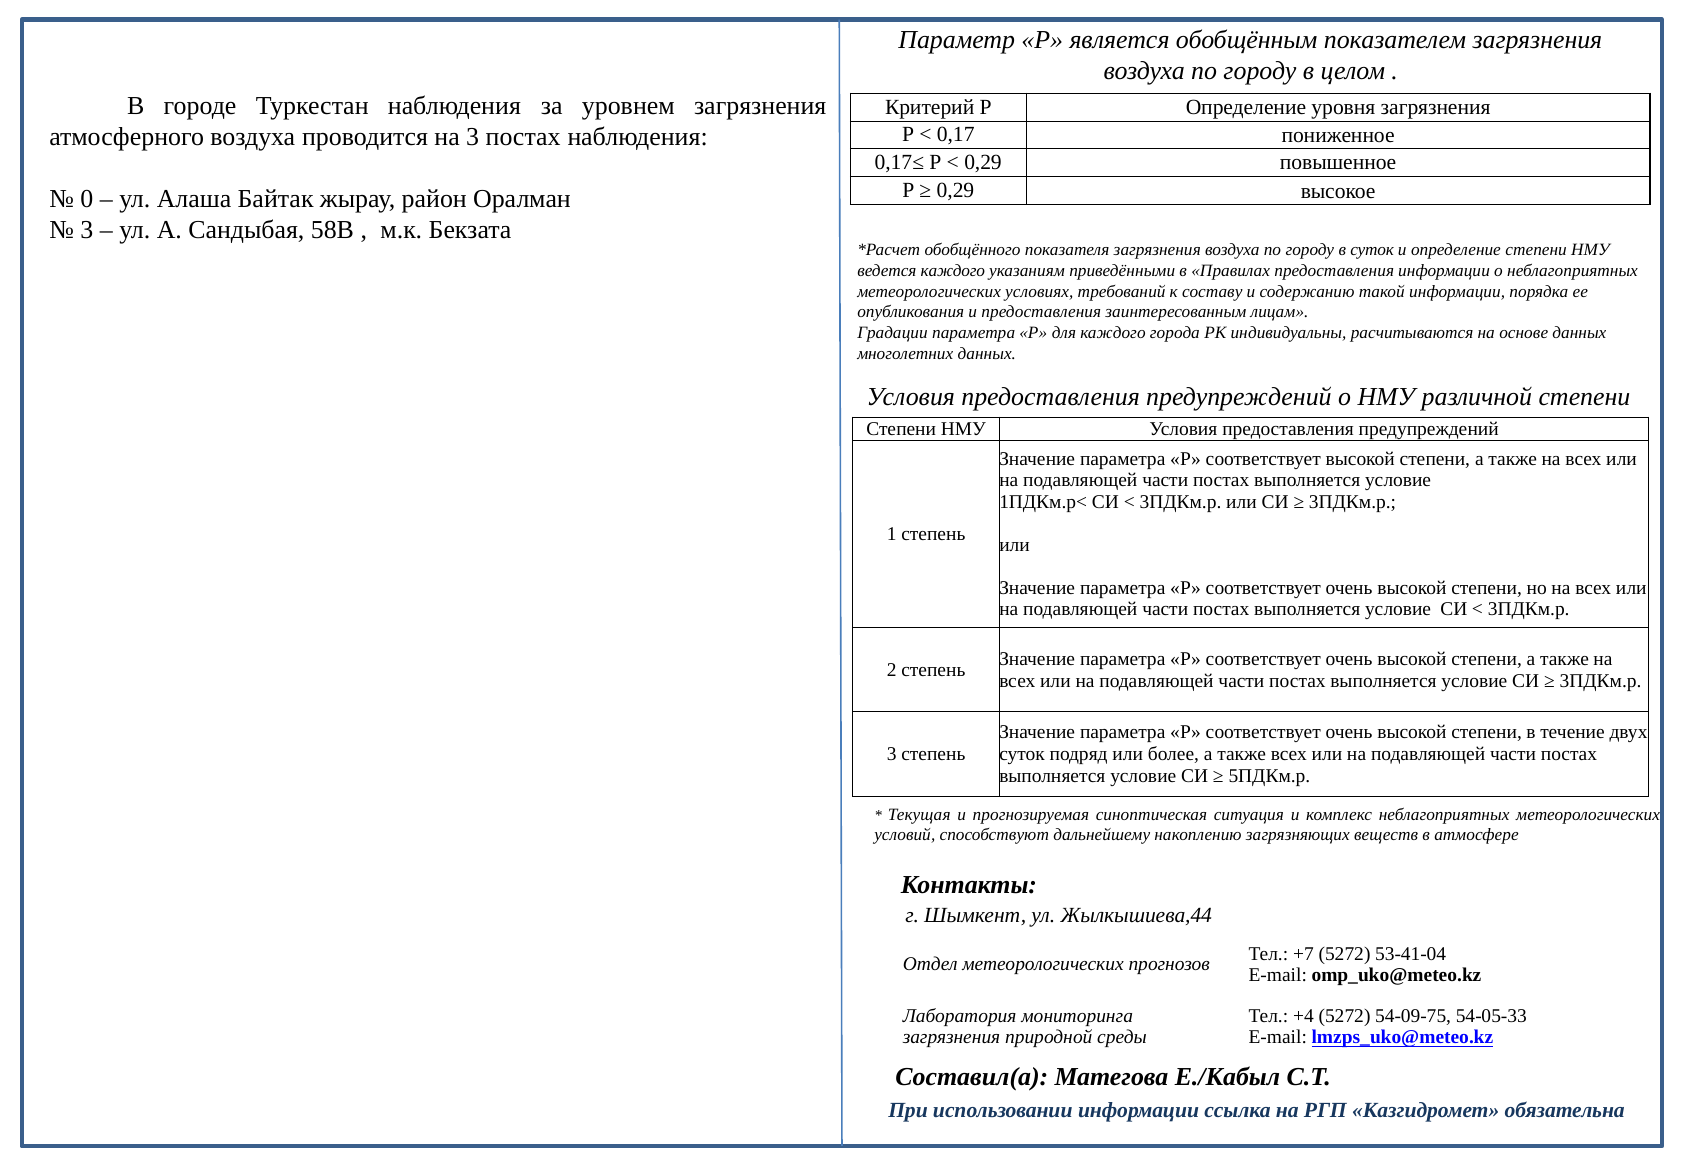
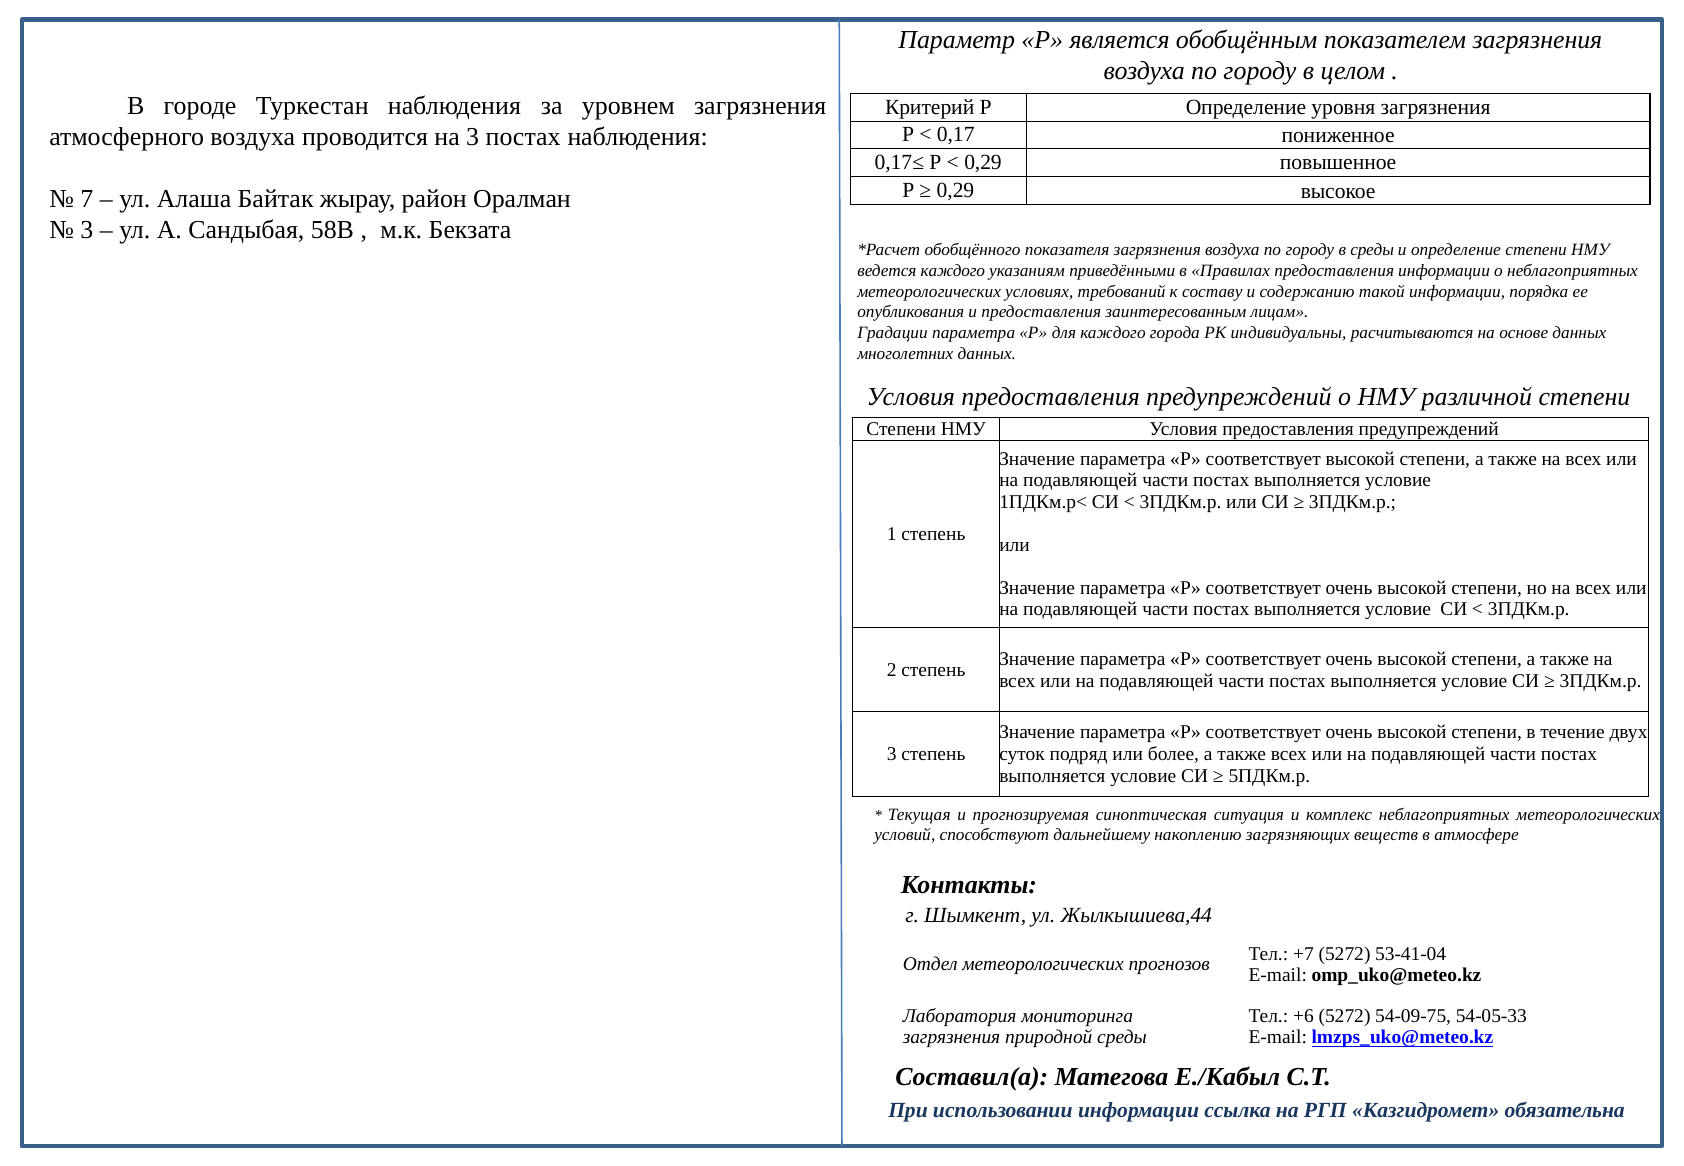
0: 0 -> 7 (87, 199)
в суток: суток -> среды (1372, 250)
+4: +4 -> +6 (1304, 1016)
